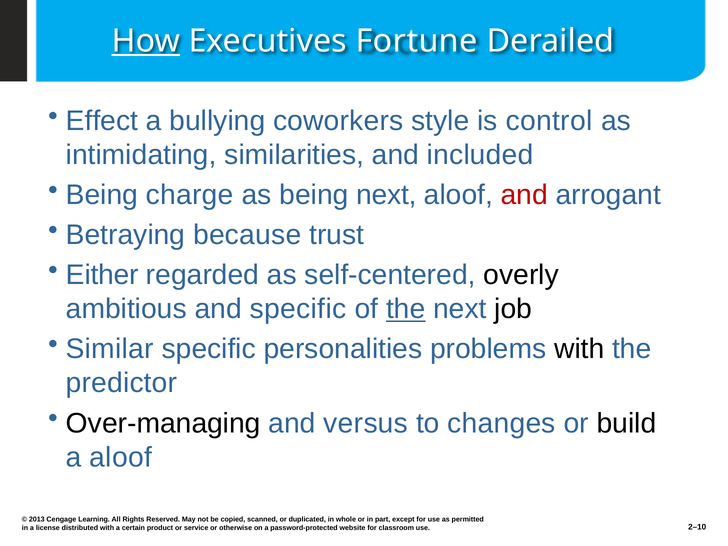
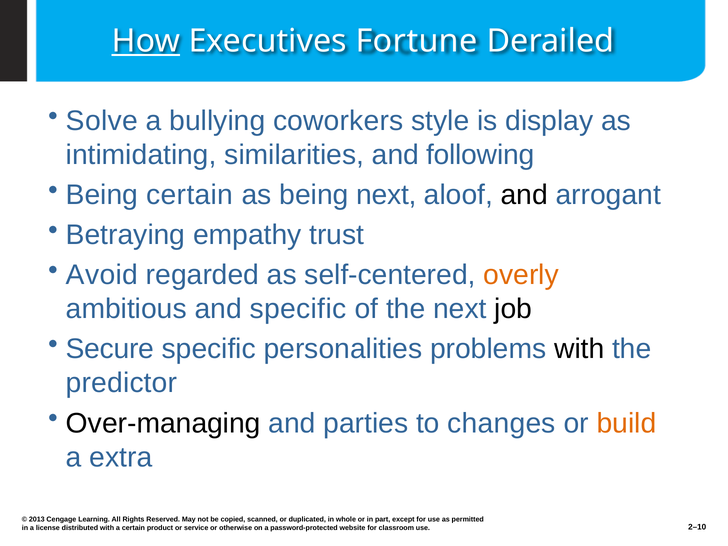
Effect: Effect -> Solve (102, 121)
control: control -> display (549, 121)
included: included -> following (480, 155)
Being charge: charge -> certain (190, 195)
and colour: red -> black (524, 195)
because: because -> empathy (247, 235)
Either: Either -> Avoid (102, 275)
overly colour: black -> orange (521, 275)
the underline: present -> none (406, 309)
Similar: Similar -> Secure (110, 349)
versus: versus -> parties (366, 423)
build colour: black -> orange (626, 423)
a aloof: aloof -> extra (121, 457)
